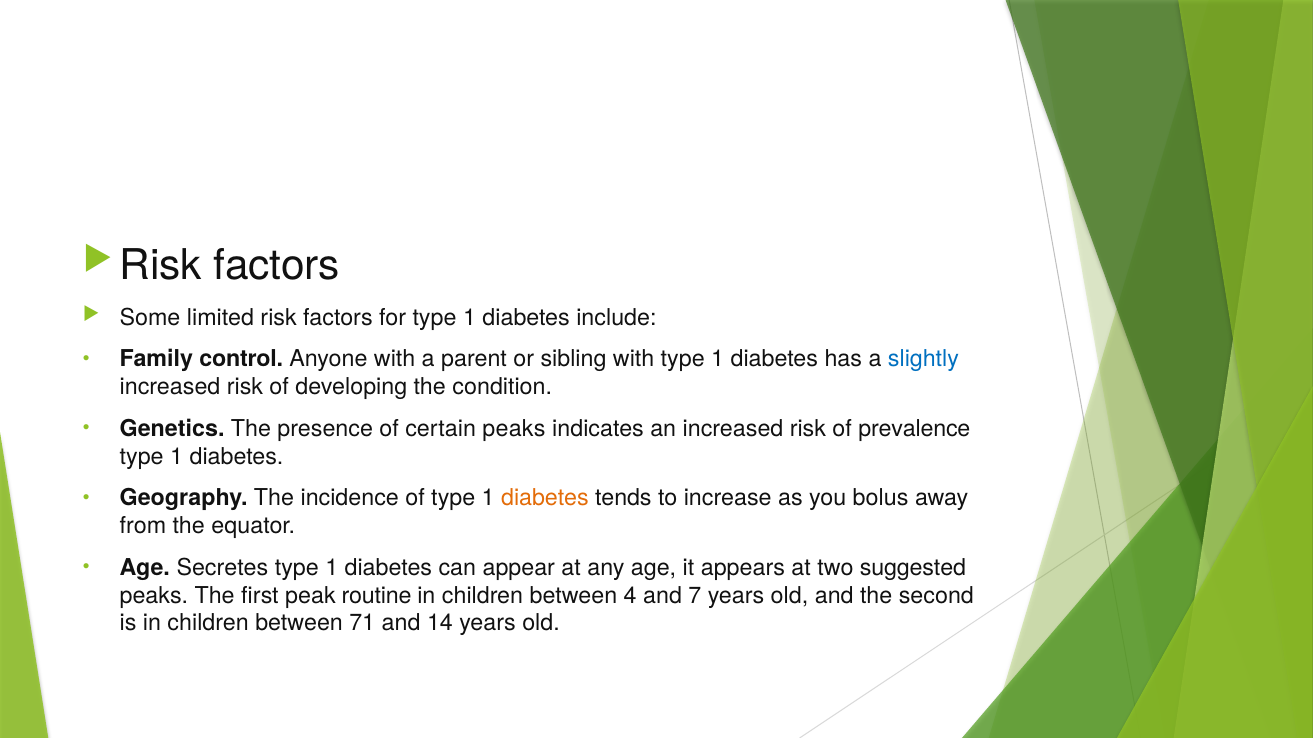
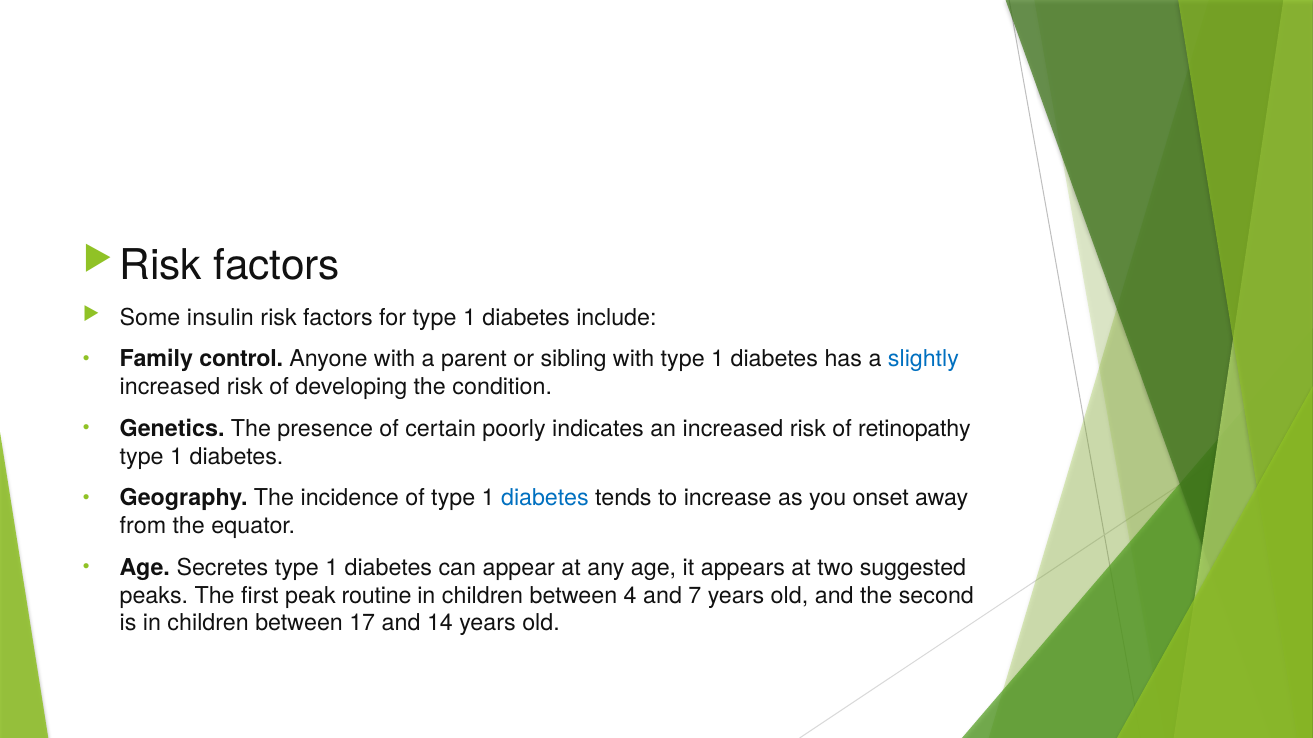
limited: limited -> insulin (220, 318)
certain peaks: peaks -> poorly (514, 429)
prevalence: prevalence -> retinopathy (914, 429)
diabetes colour: orange -> blue (545, 498)
bolus: bolus -> onset (881, 498)
71: 71 -> 17 (362, 624)
